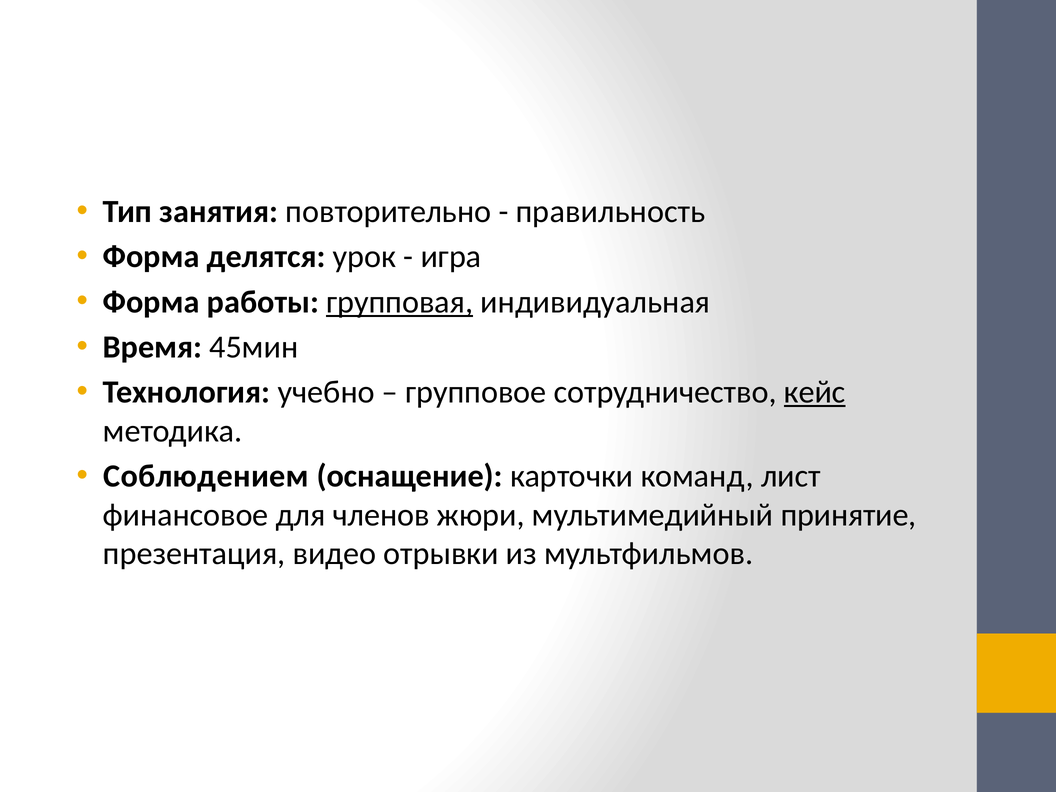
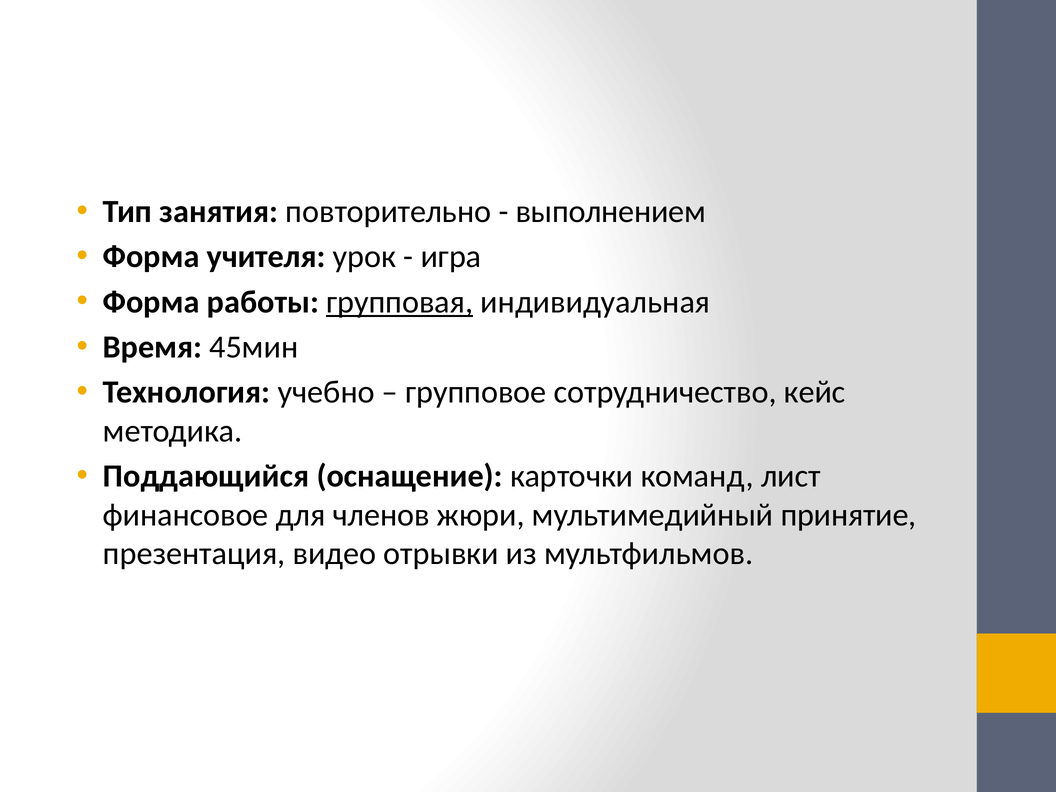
правильность: правильность -> выполнением (611, 212)
делятся: делятся -> учителя (266, 257)
кейс underline: present -> none (815, 392)
Соблюдением: Соблюдением -> Поддающийся (206, 476)
